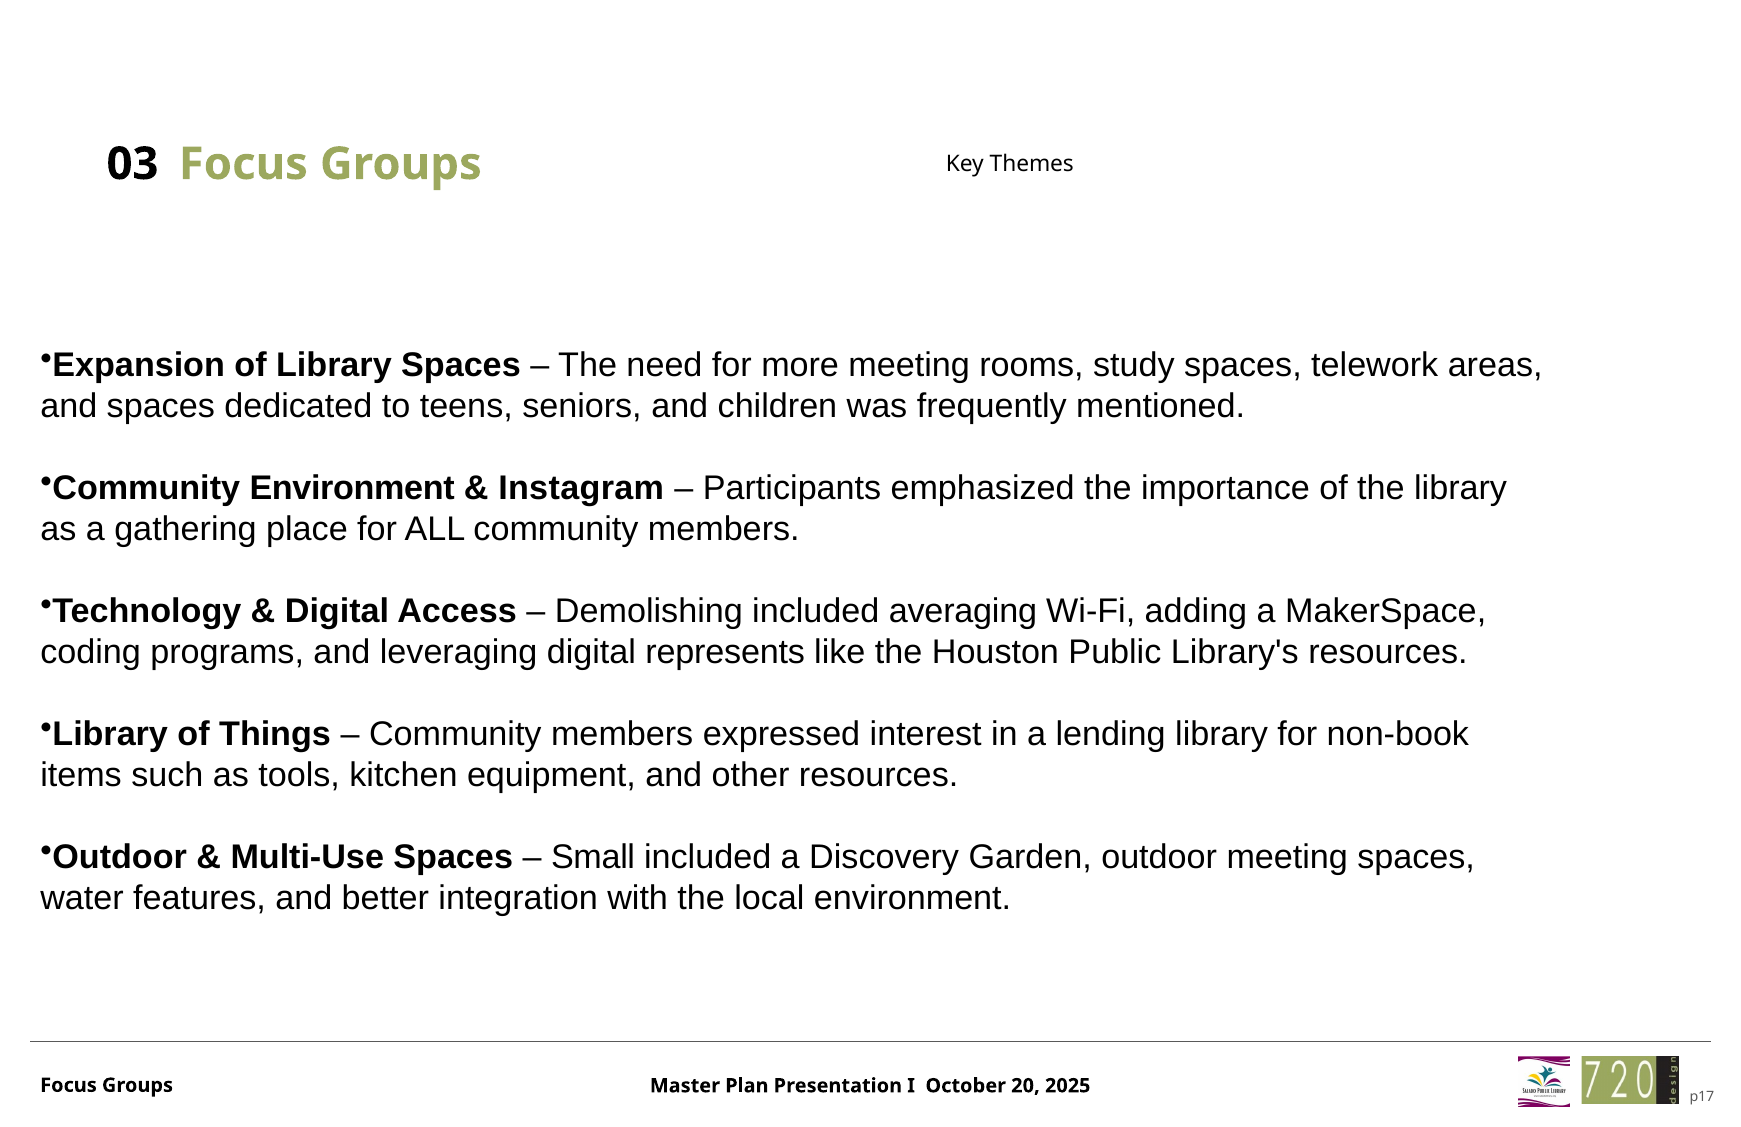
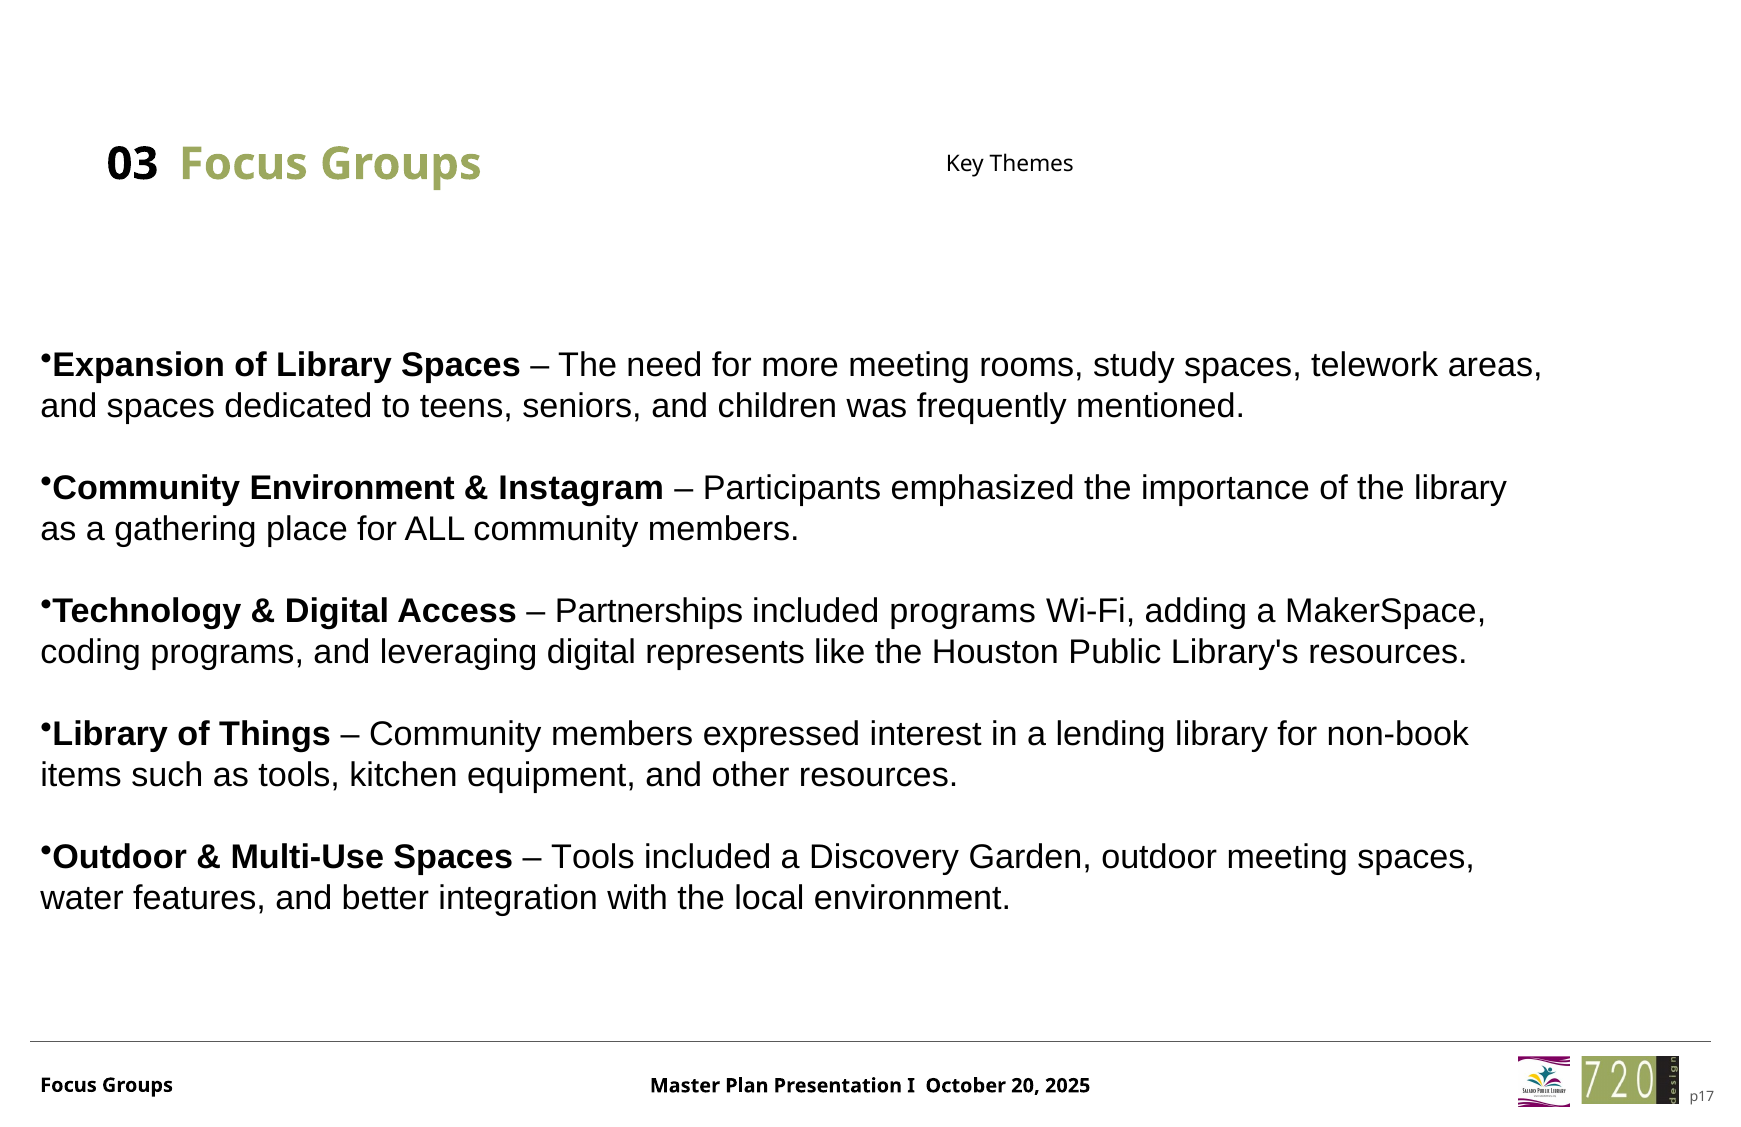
Demolishing: Demolishing -> Partnerships (649, 611)
included averaging: averaging -> programs (963, 611)
Small: Small -> Tools (593, 857)
